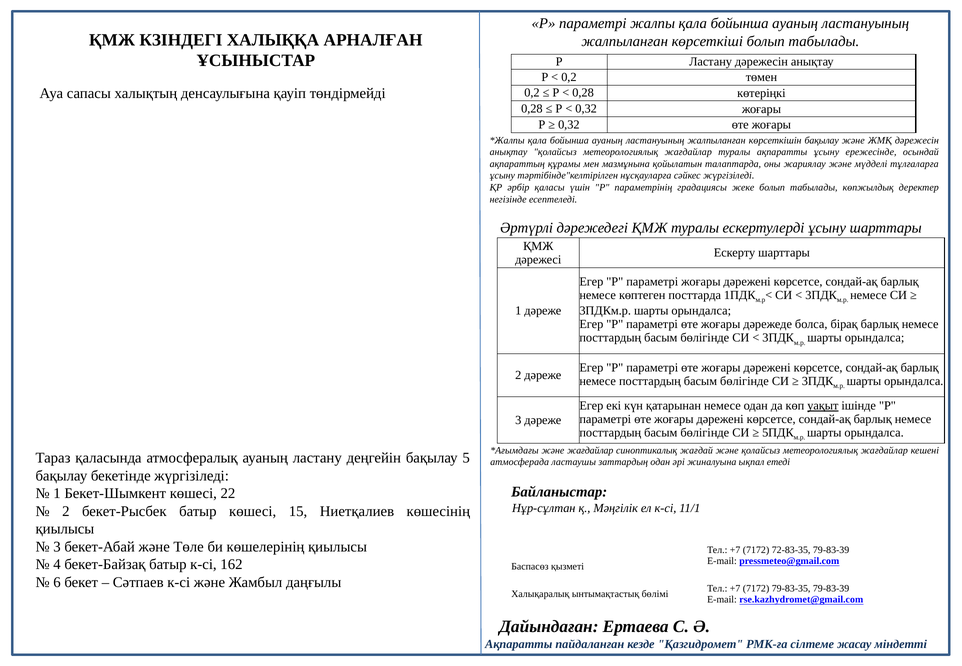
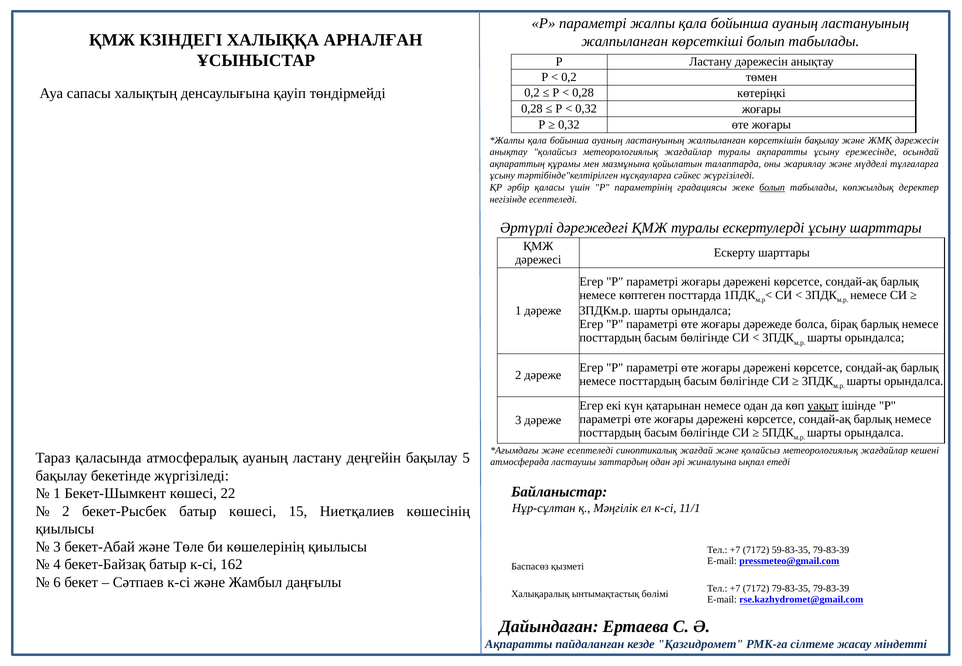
болып underline: none -> present (772, 188)
және жағдайлар: жағдайлар -> есептеледі (590, 450)
72-83-35: 72-83-35 -> 59-83-35 (791, 550)
